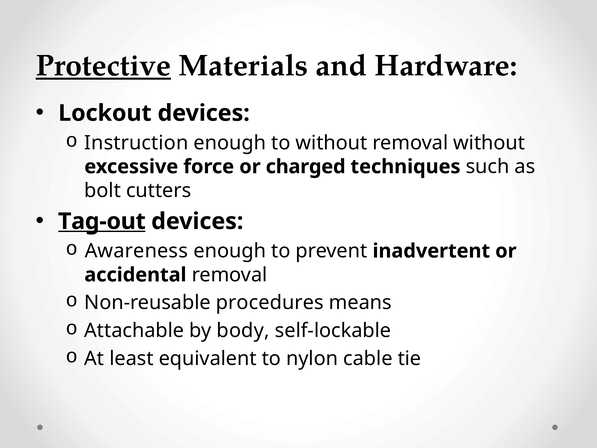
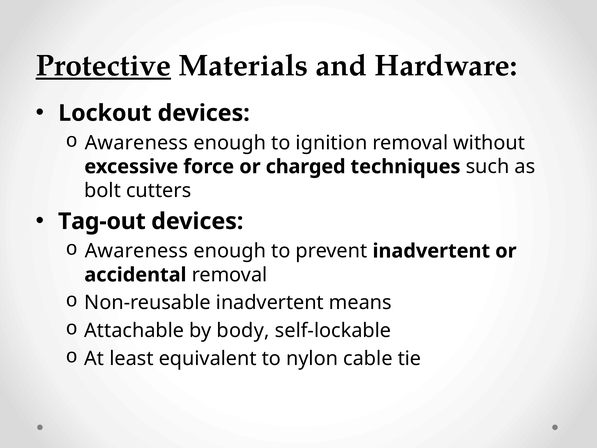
Instruction: Instruction -> Awareness (136, 143)
to without: without -> ignition (331, 143)
Tag-out underline: present -> none (102, 221)
Non-reusable procedures: procedures -> inadvertent (270, 303)
